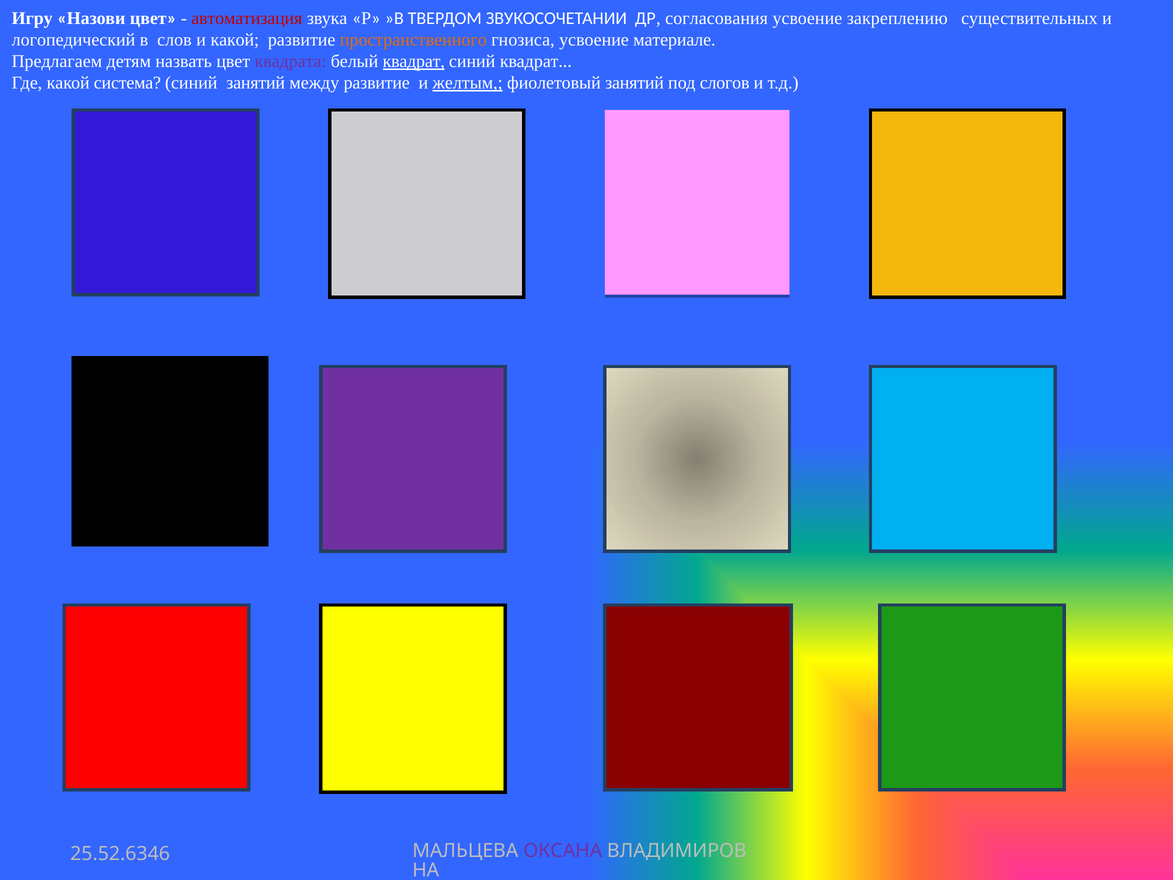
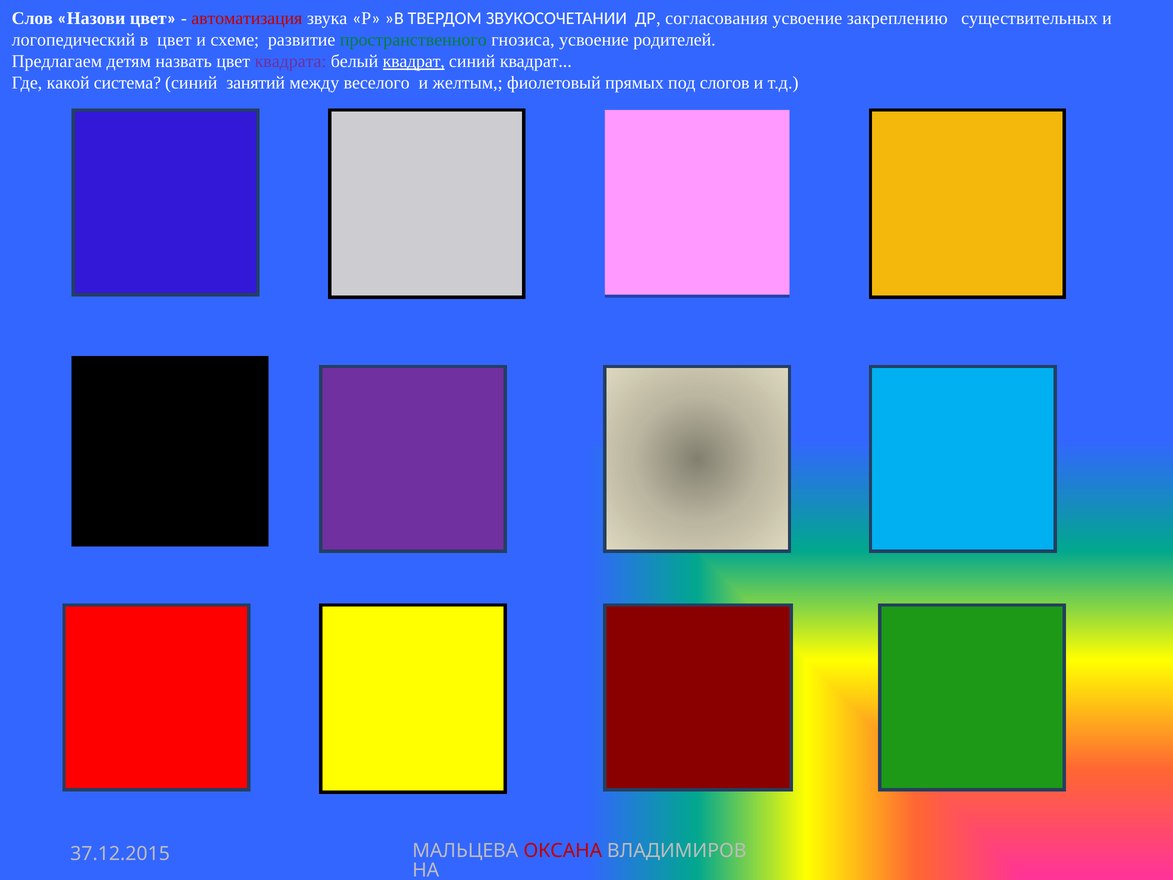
Игру: Игру -> Слов (32, 18)
в слов: слов -> цвет (174, 40)
и какой: какой -> схеме (235, 40)
пространственного colour: orange -> green (413, 40)
материале: материале -> родителей (674, 40)
между развитие: развитие -> веселого (377, 83)
желтым underline: present -> none (468, 83)
фиолетовый занятий: занятий -> прямых (634, 83)
ОКСАНА colour: purple -> red (563, 851)
25.52.6346: 25.52.6346 -> 37.12.2015 (120, 854)
